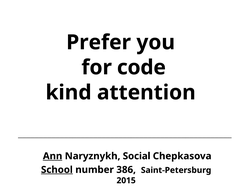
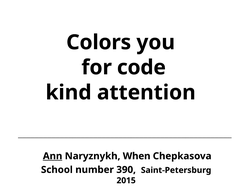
Prefer: Prefer -> Colors (99, 42)
Social: Social -> When (137, 156)
School underline: present -> none (57, 170)
386: 386 -> 390 (126, 170)
